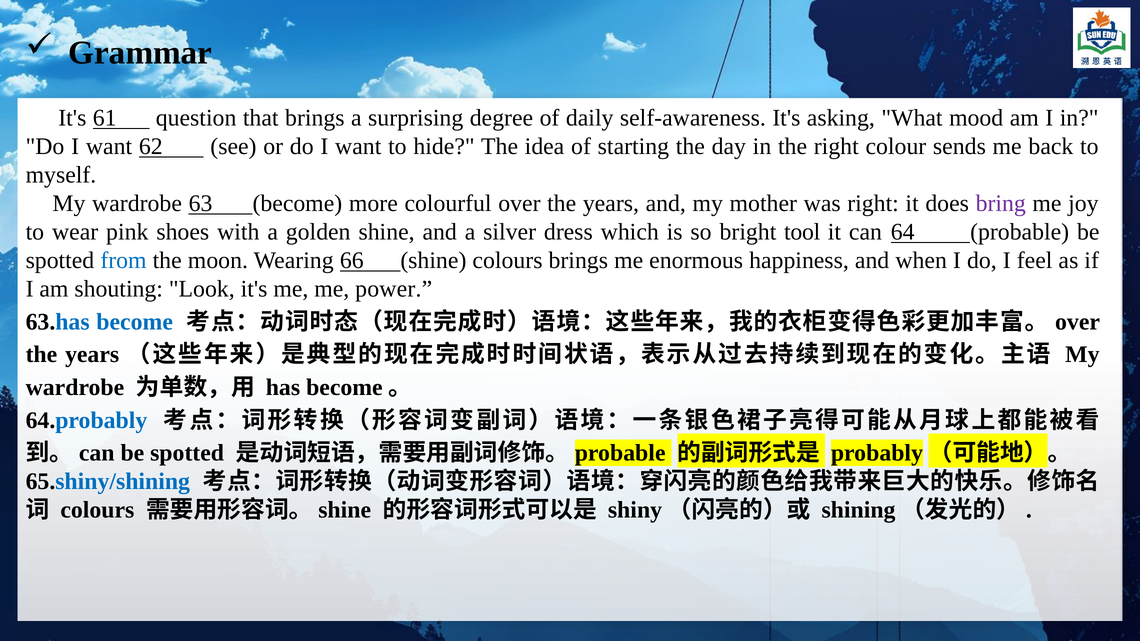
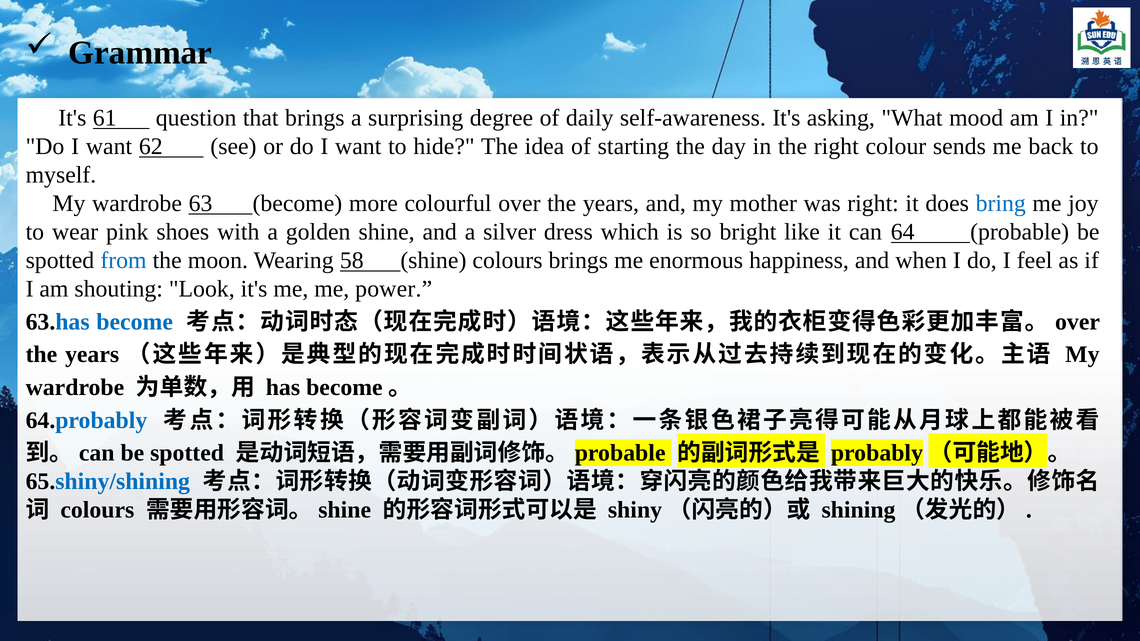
bring colour: purple -> blue (1001, 204)
tool: tool -> like (802, 232)
66: 66 -> 58 (352, 261)
